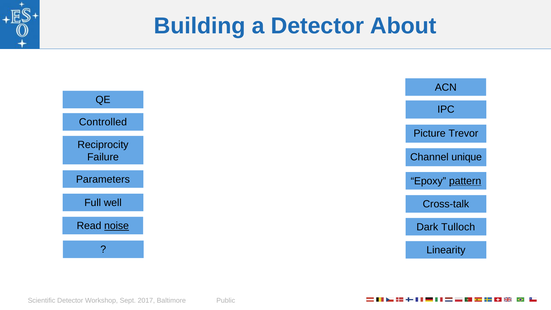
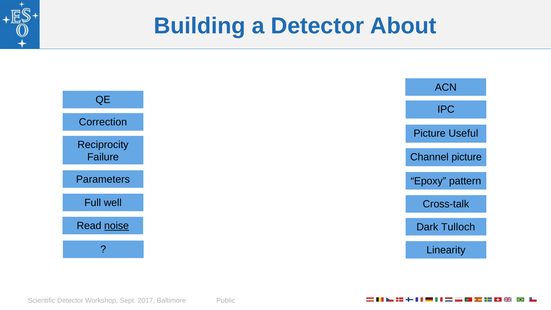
Controlled: Controlled -> Correction (103, 122)
Trevor: Trevor -> Useful (463, 134)
Channel unique: unique -> picture (467, 157)
pattern underline: present -> none (465, 181)
